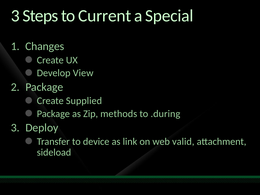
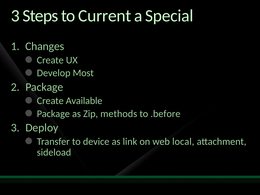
View: View -> Most (83, 73)
Supplied: Supplied -> Available (84, 101)
.during: .during -> .before (165, 114)
valid: valid -> local (183, 141)
